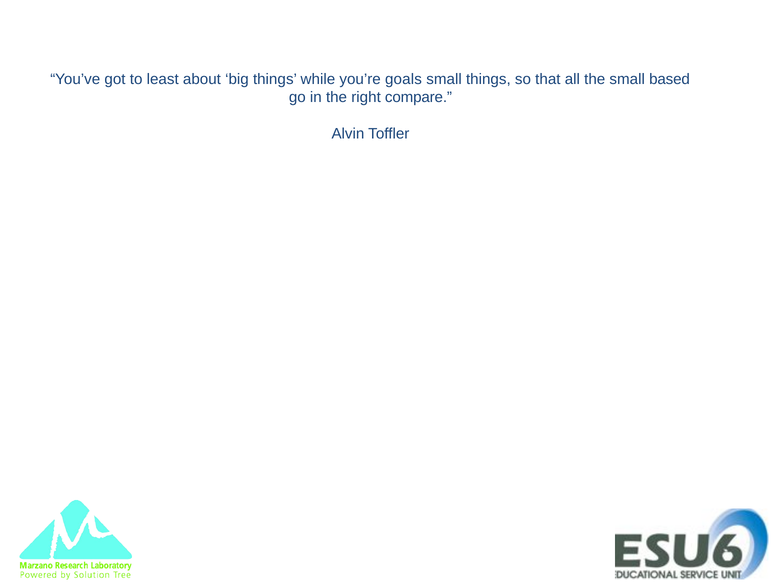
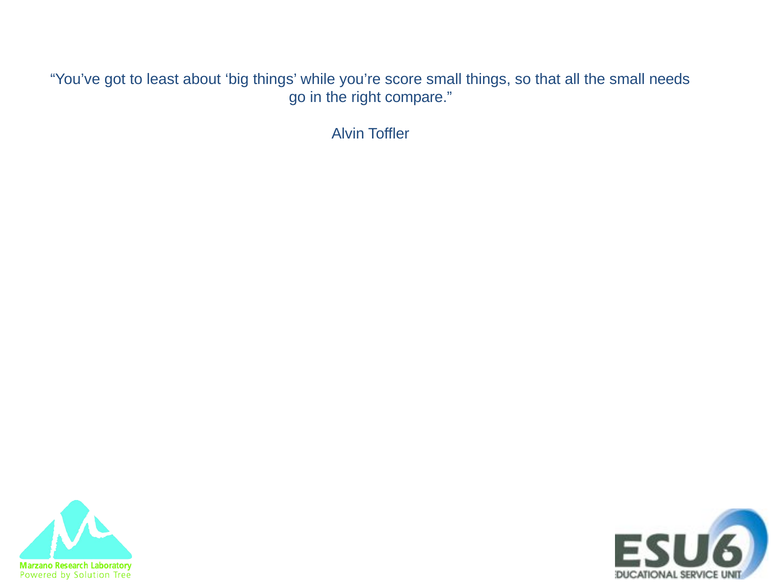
goals: goals -> score (404, 79)
based: based -> needs (669, 79)
